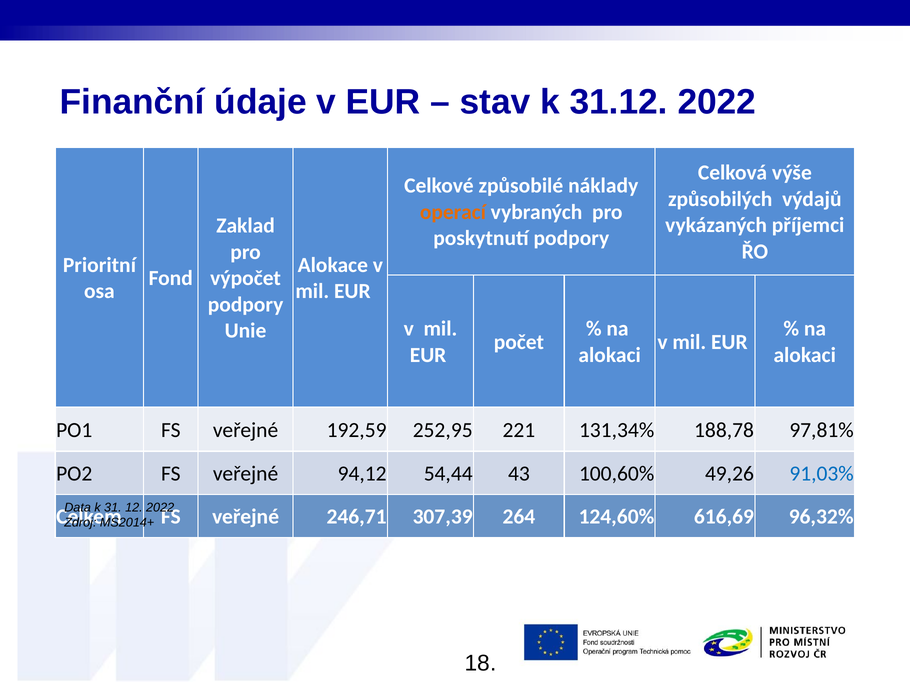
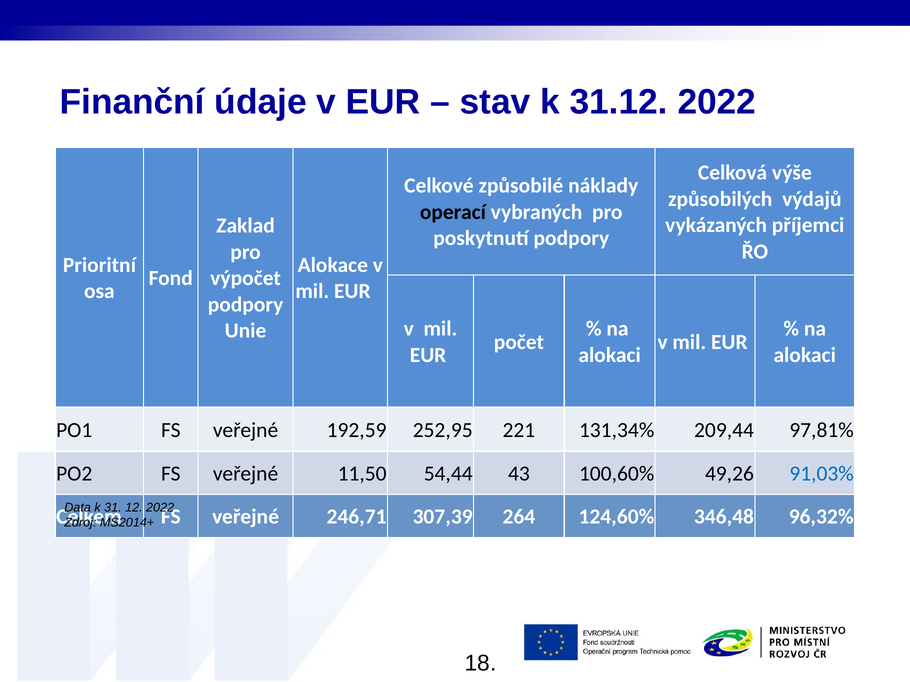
operací colour: orange -> black (453, 212)
188,78: 188,78 -> 209,44 (724, 430)
94,12: 94,12 -> 11,50 (362, 474)
616,69: 616,69 -> 346,48 (724, 517)
